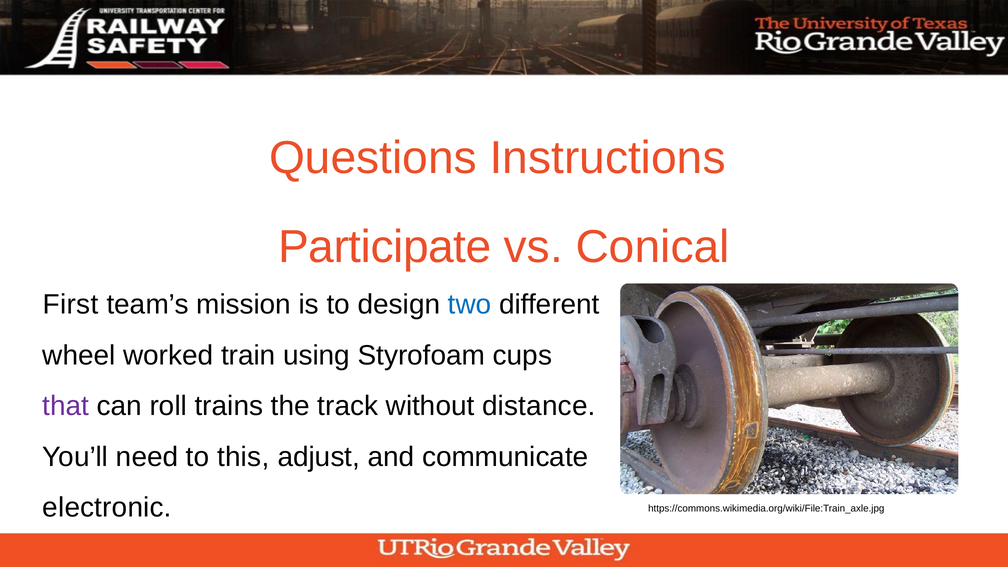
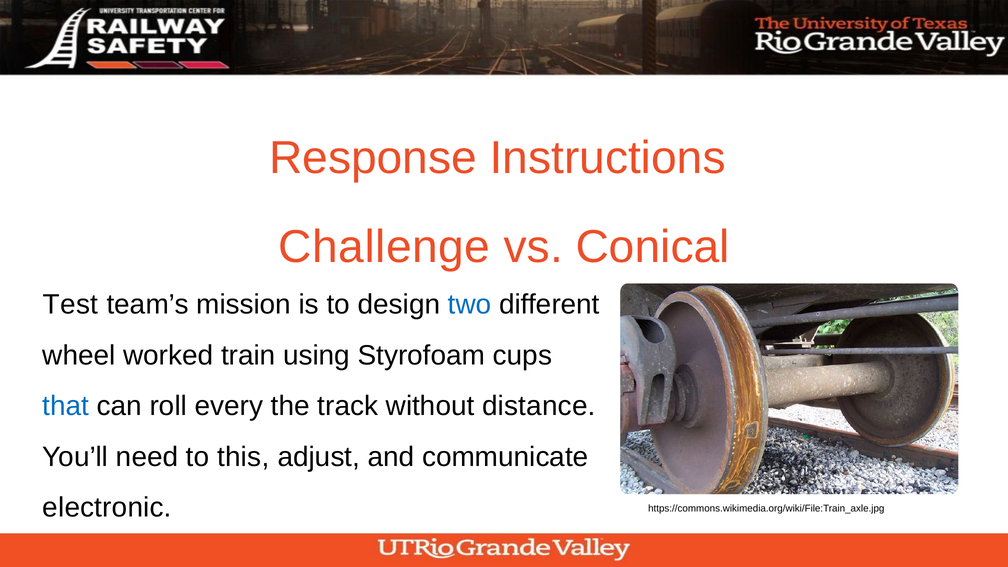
Questions: Questions -> Response (373, 158)
Participate: Participate -> Challenge (384, 247)
First: First -> Test (71, 305)
that colour: purple -> blue (66, 406)
trains: trains -> every (229, 406)
